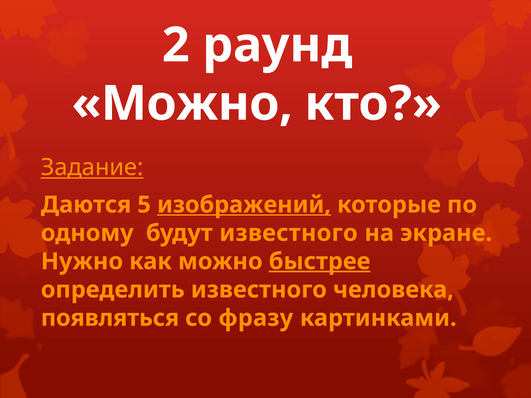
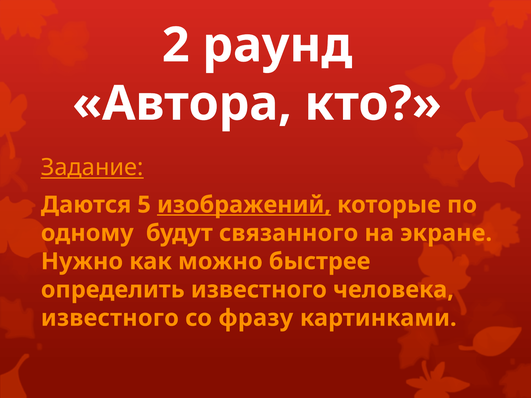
Можно: Можно -> Автора (182, 104)
будут известного: известного -> связанного (289, 233)
быстрее underline: present -> none (320, 262)
появляться: появляться -> известного (110, 318)
